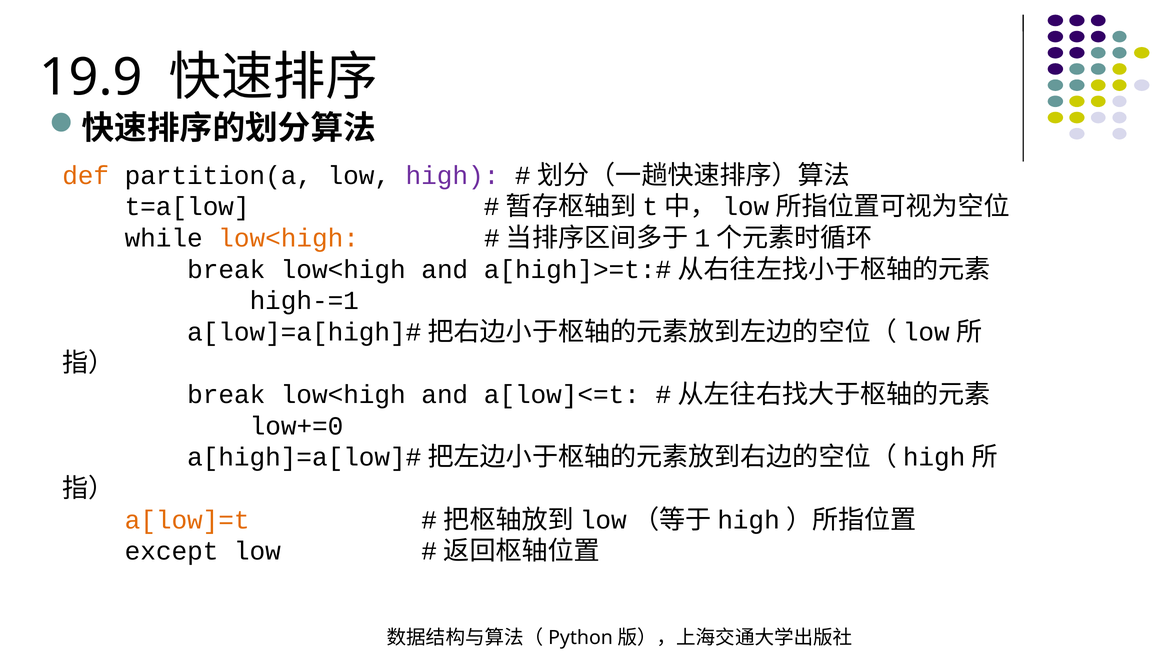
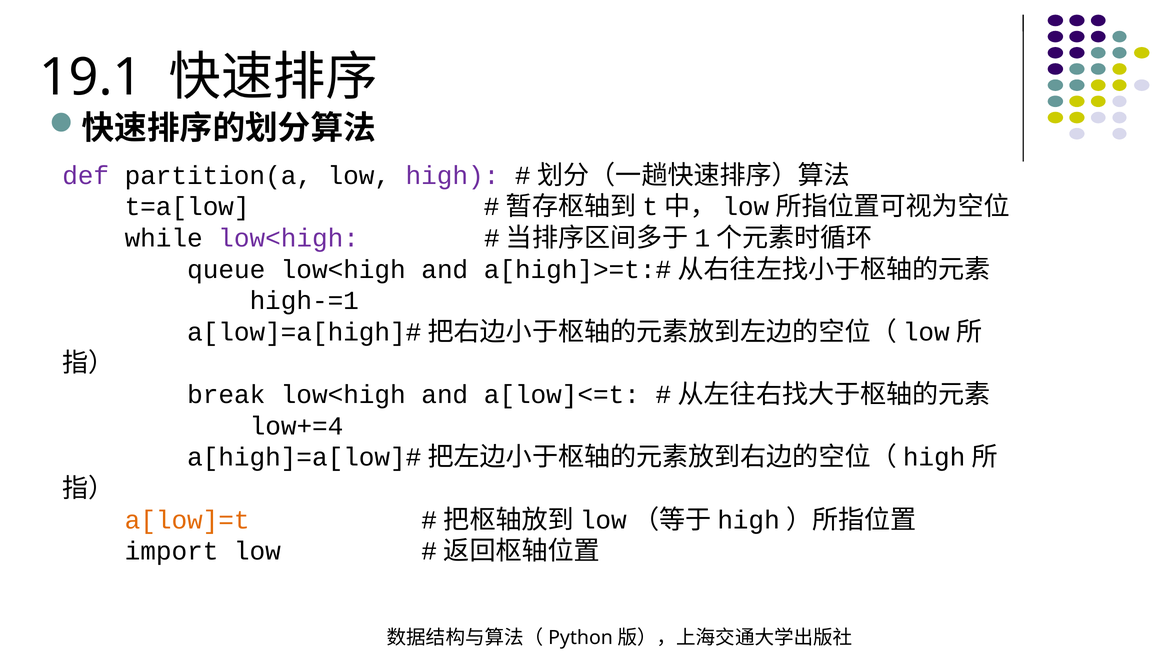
19.9: 19.9 -> 19.1 (91, 78)
def colour: orange -> purple (86, 175)
low<high colour: orange -> purple (289, 238)
break: break -> queue (226, 269)
low+=0: low+=0 -> low+=4 (297, 426)
except: except -> import (172, 551)
